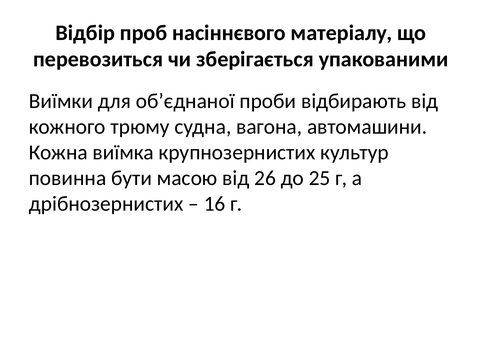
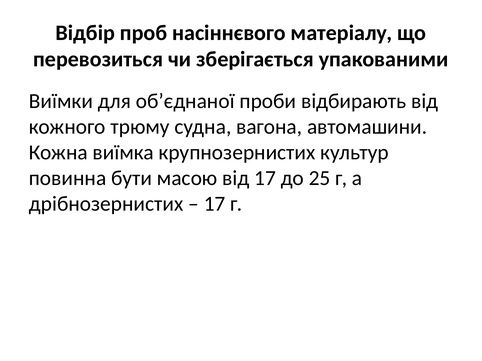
від 26: 26 -> 17 (265, 178)
16: 16 -> 17 (215, 204)
